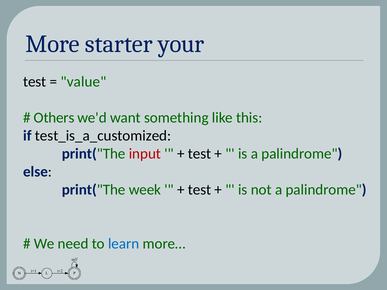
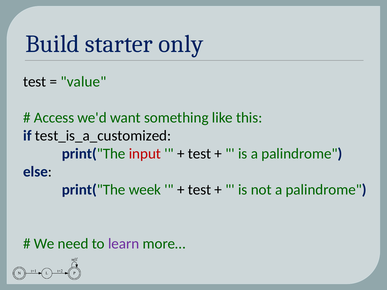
More: More -> Build (53, 44)
your: your -> only (181, 44)
Others: Others -> Access (54, 118)
learn colour: blue -> purple (124, 244)
